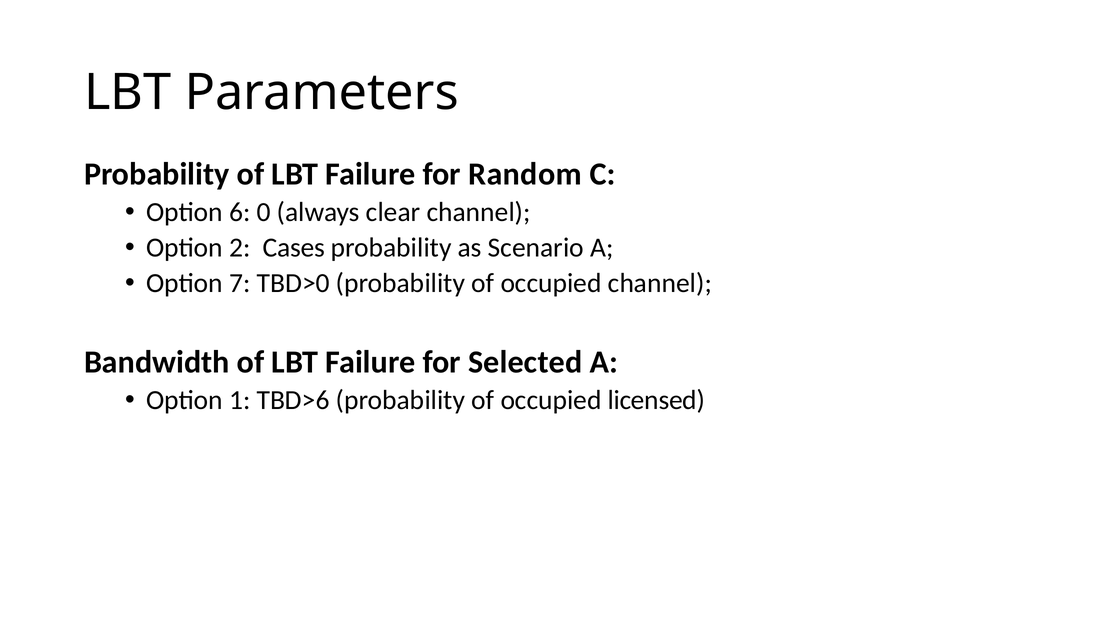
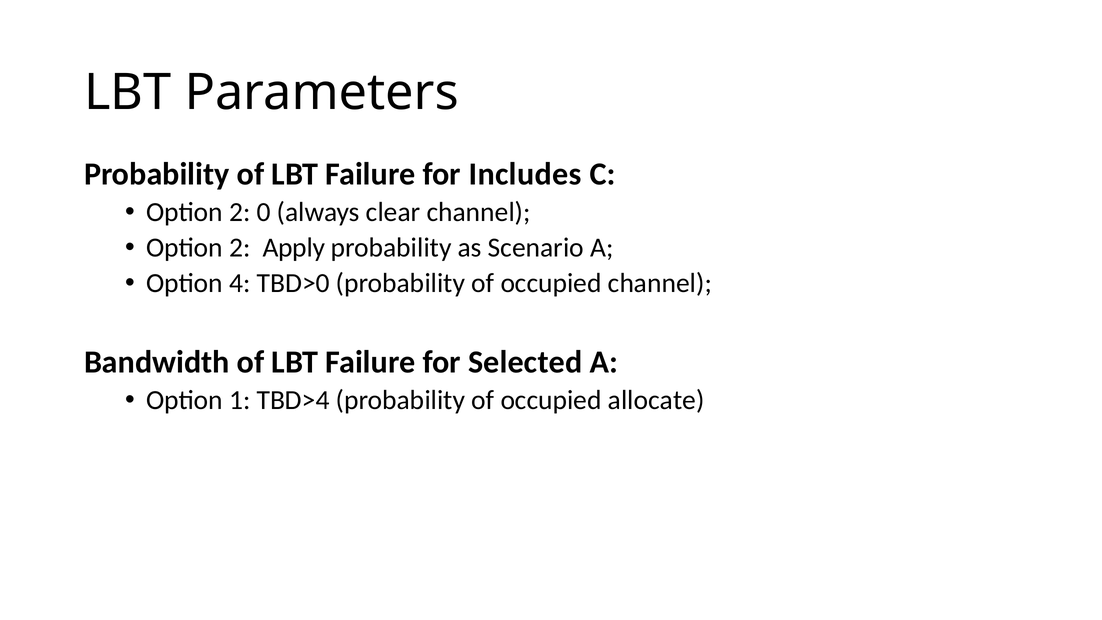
Random: Random -> Includes (525, 174)
6: 6 -> 2 (240, 212)
Cases: Cases -> Apply (294, 248)
7: 7 -> 4 (240, 283)
TBD>6: TBD>6 -> TBD>4 (293, 400)
licensed: licensed -> allocate (656, 400)
